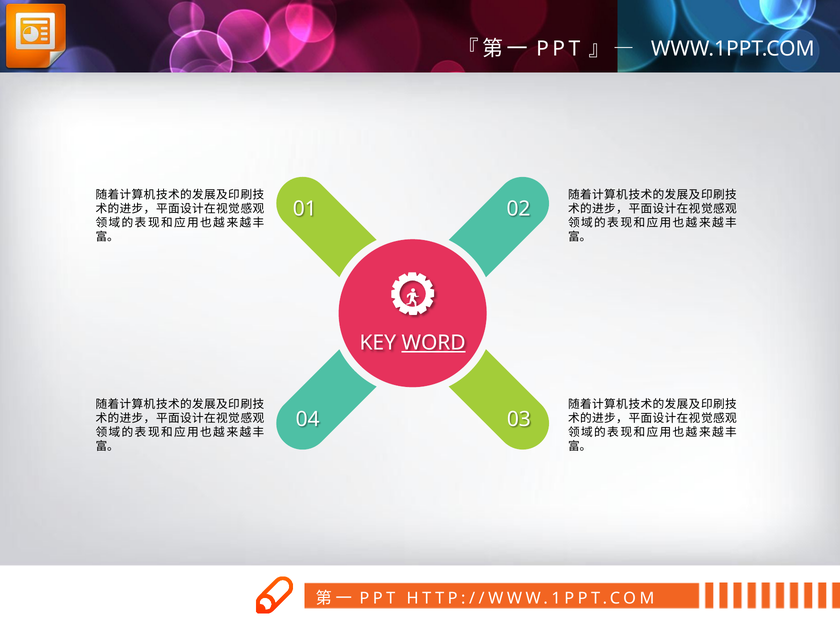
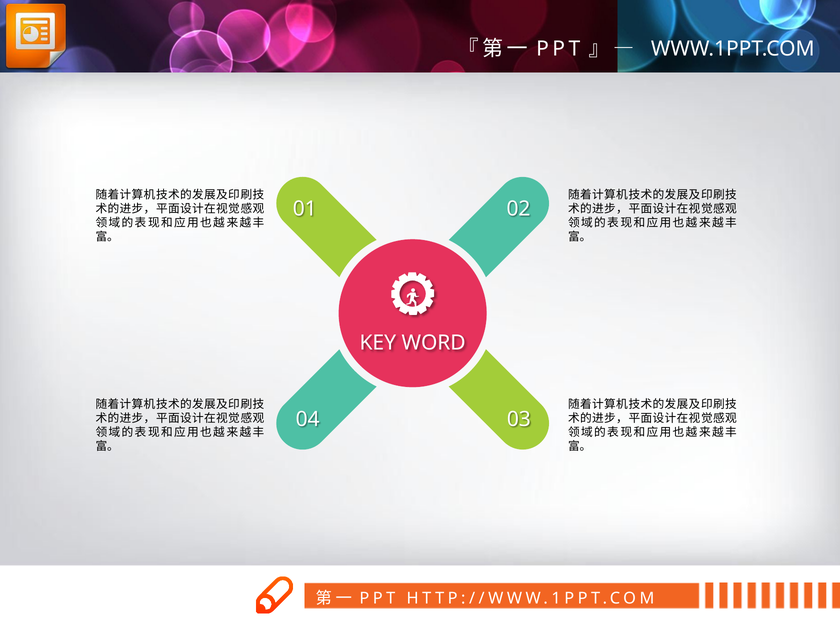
WORD underline: present -> none (434, 343)
